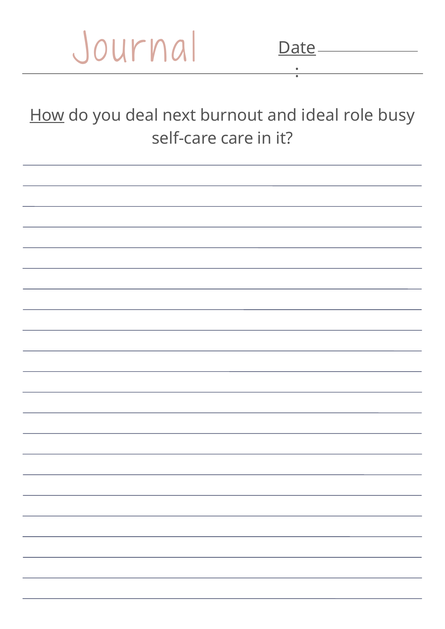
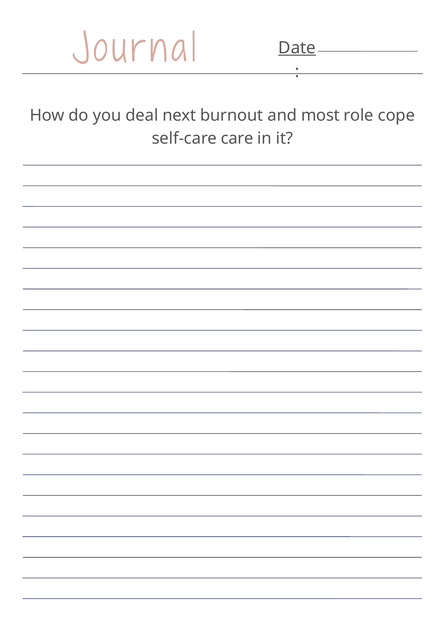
How underline: present -> none (47, 115)
ideal: ideal -> most (320, 115)
busy: busy -> cope (396, 115)
